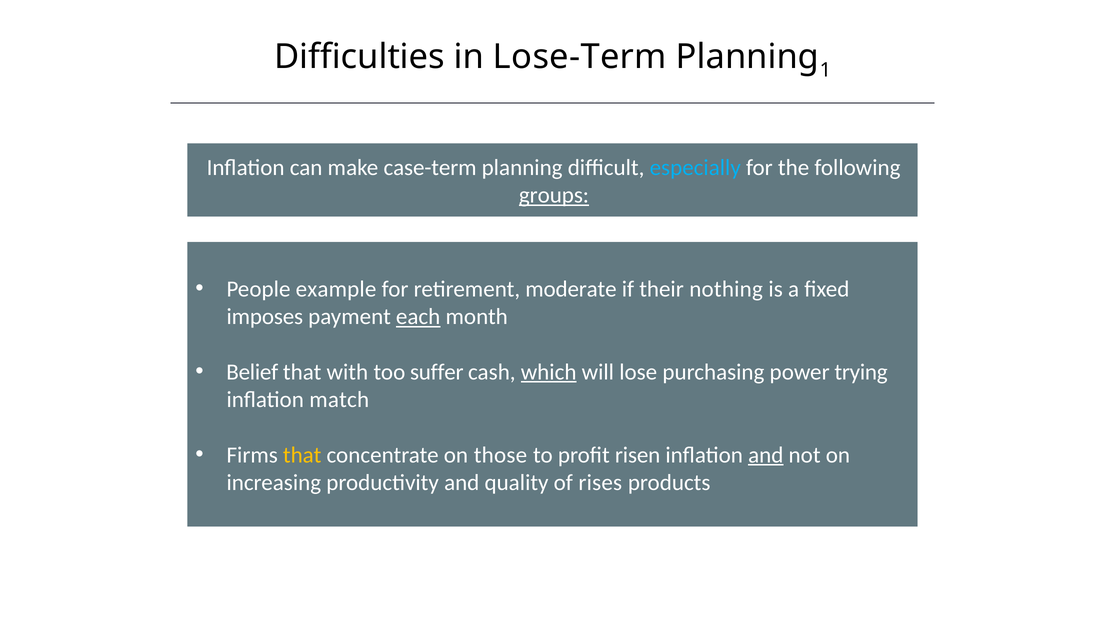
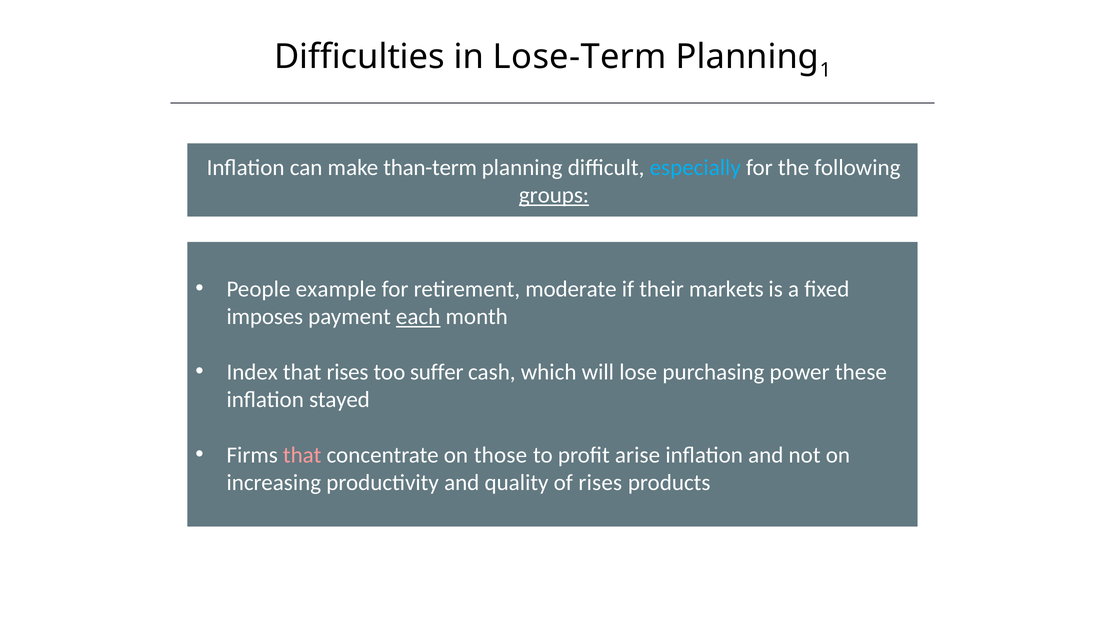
case-term: case-term -> than-term (430, 167)
nothing: nothing -> markets (726, 289)
Belief: Belief -> Index (252, 372)
that with: with -> rises (348, 372)
which underline: present -> none (549, 372)
trying: trying -> these (861, 372)
match: match -> stayed (339, 399)
that colour: yellow -> pink (302, 455)
risen: risen -> arise (638, 455)
and underline: present -> none (766, 455)
